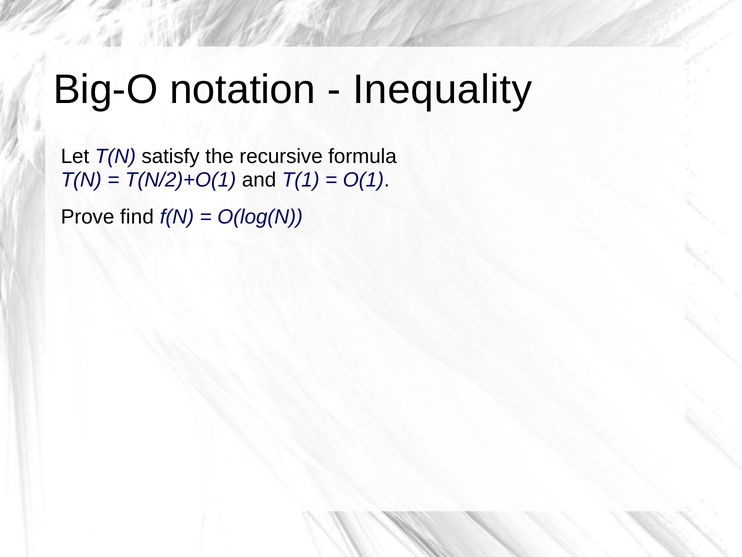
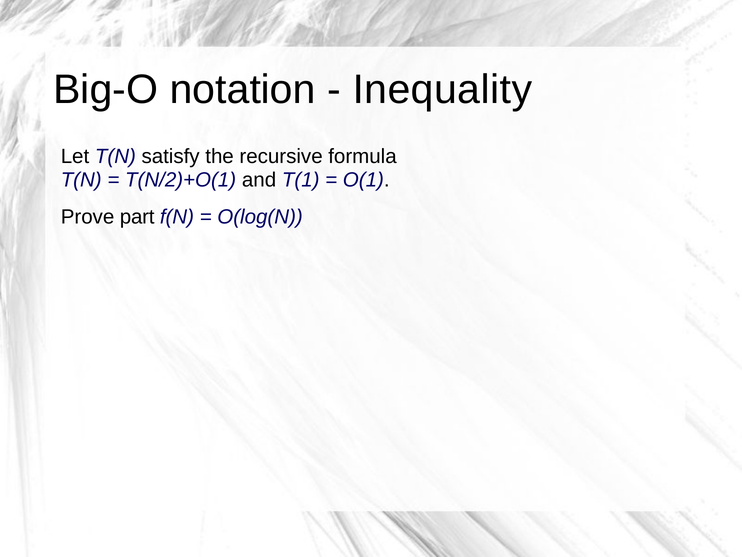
find: find -> part (137, 217)
